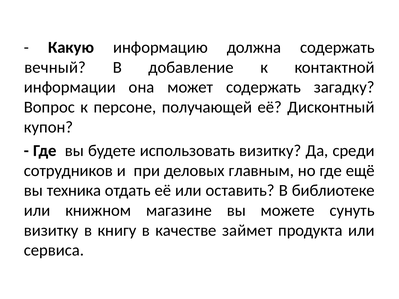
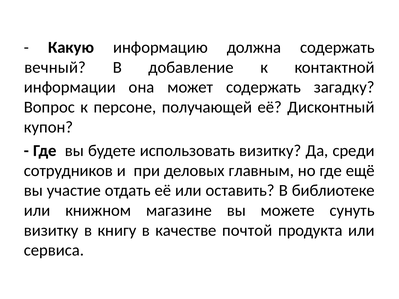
техника: техника -> участие (74, 191)
займет: займет -> почтой (247, 231)
